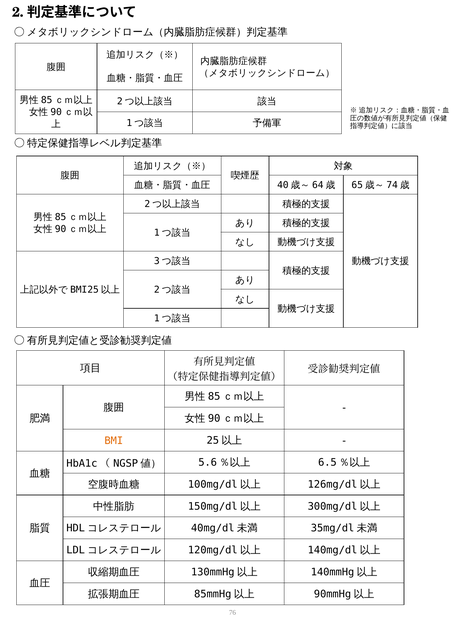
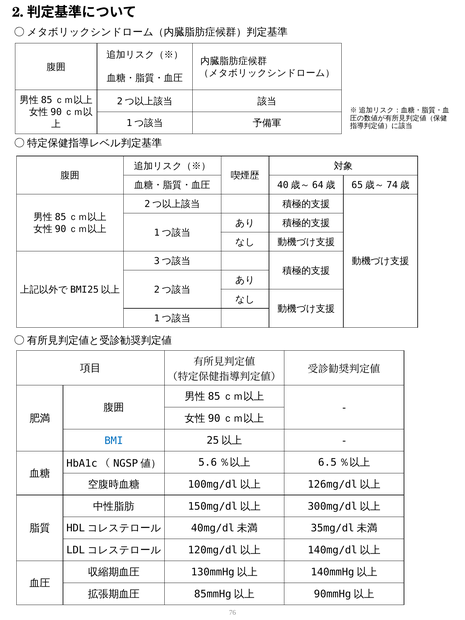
BMI colour: orange -> blue (114, 441)
